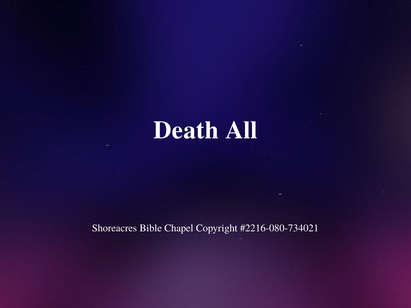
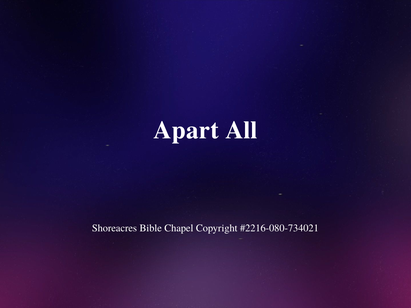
Death: Death -> Apart (186, 130)
